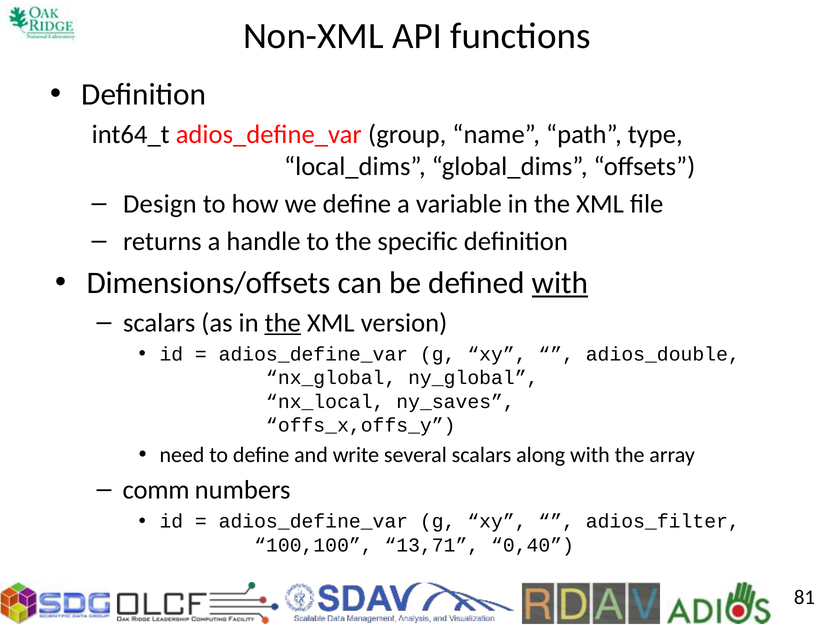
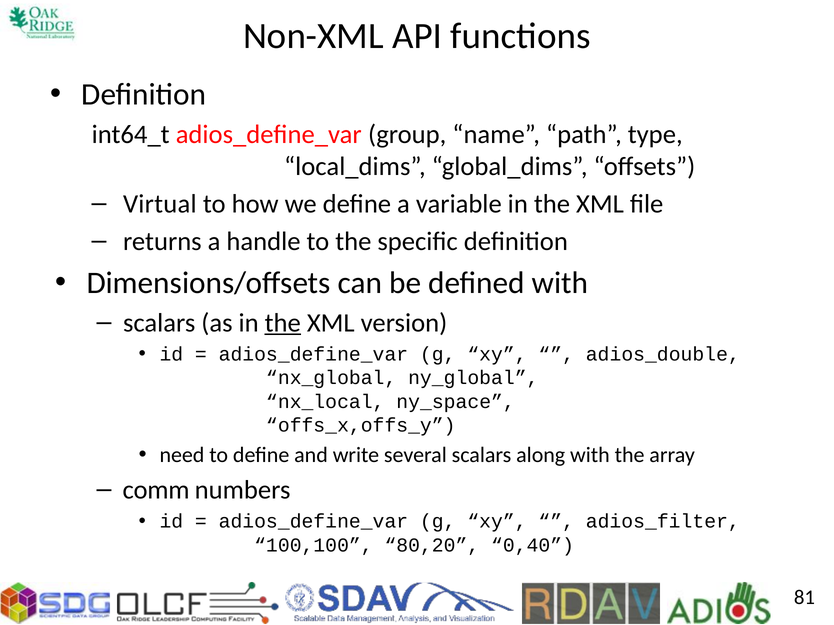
Design: Design -> Virtual (160, 204)
with underline: present -> none (560, 283)
ny_saves: ny_saves -> ny_space (456, 402)
13,71: 13,71 -> 80,20 (432, 546)
